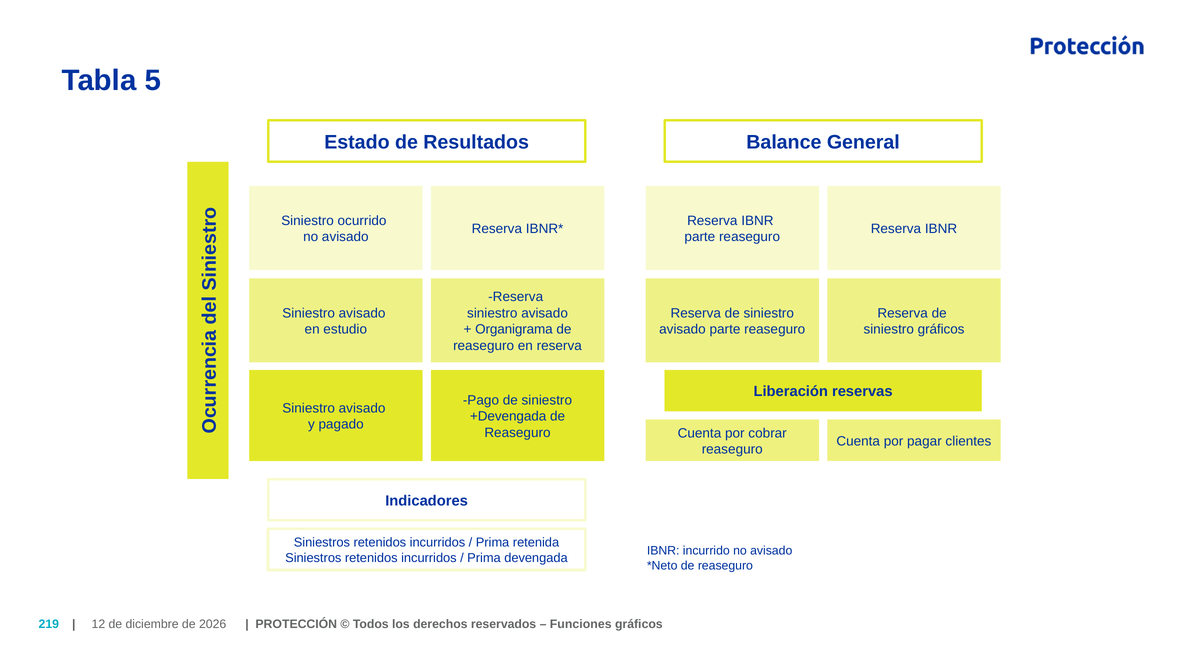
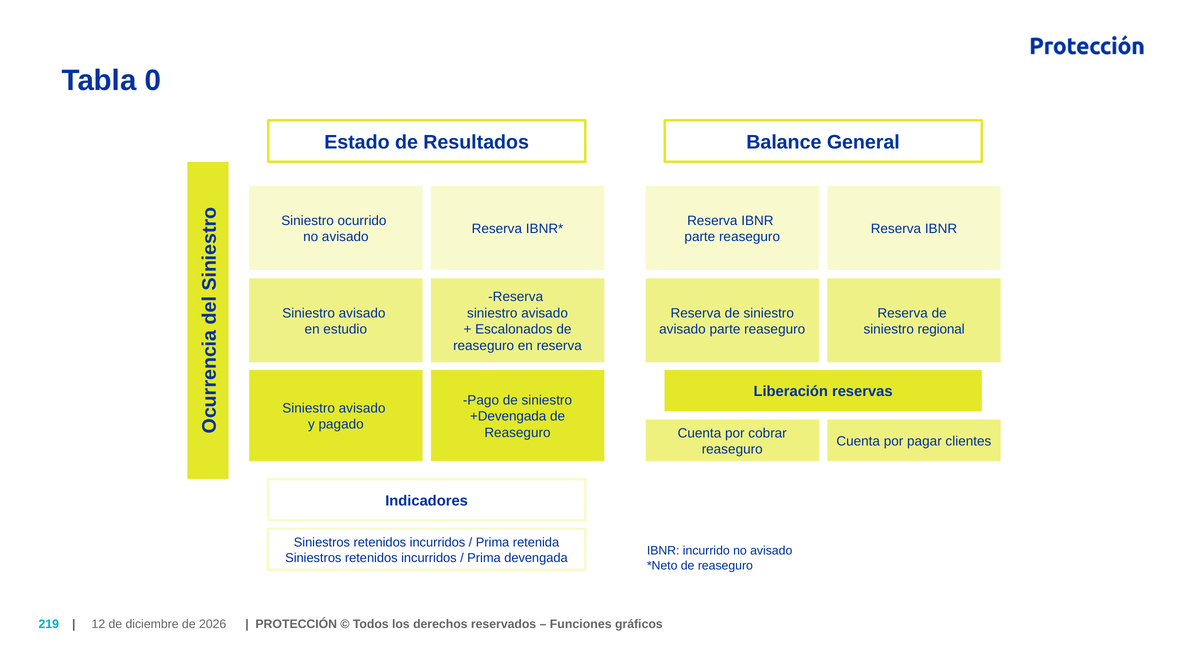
5: 5 -> 0 (153, 81)
Organigrama: Organigrama -> Escalonados (514, 330)
siniestro gráficos: gráficos -> regional (941, 330)
